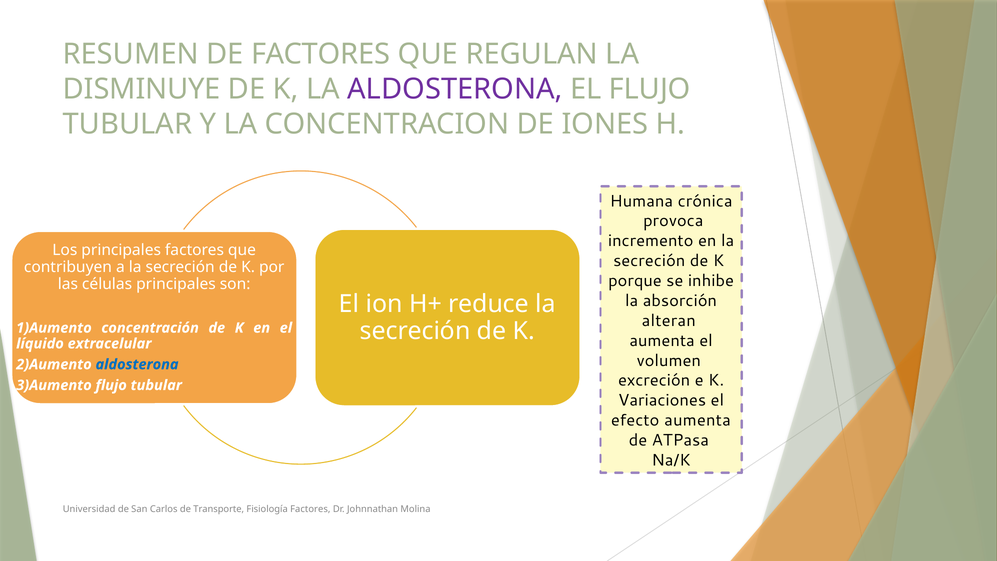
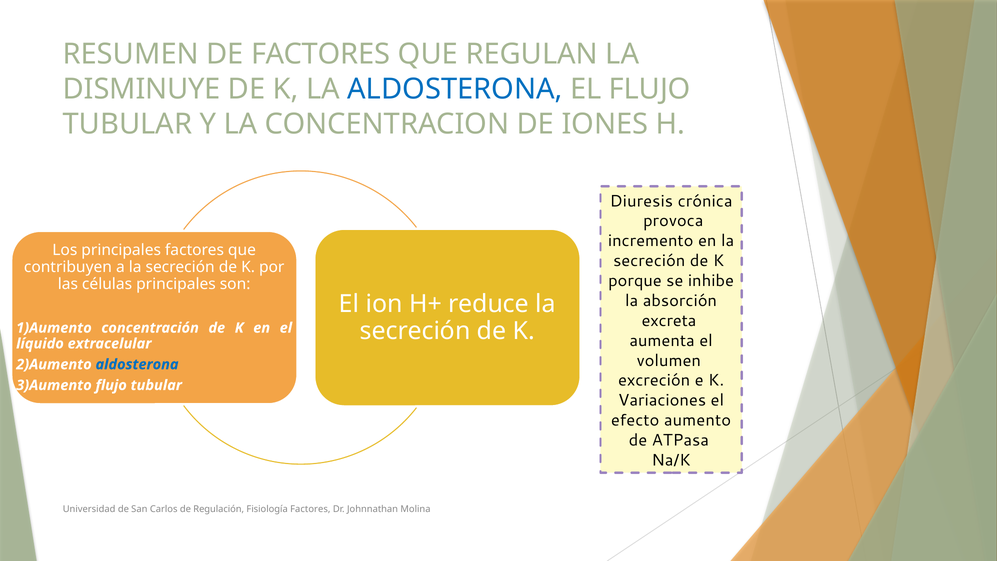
ALDOSTERONA colour: purple -> blue (455, 89)
Humana: Humana -> Diuresis (641, 201)
alteran: alteran -> excreta (669, 321)
efecto aumenta: aumenta -> aumento (698, 420)
Transporte: Transporte -> Regulación (219, 509)
